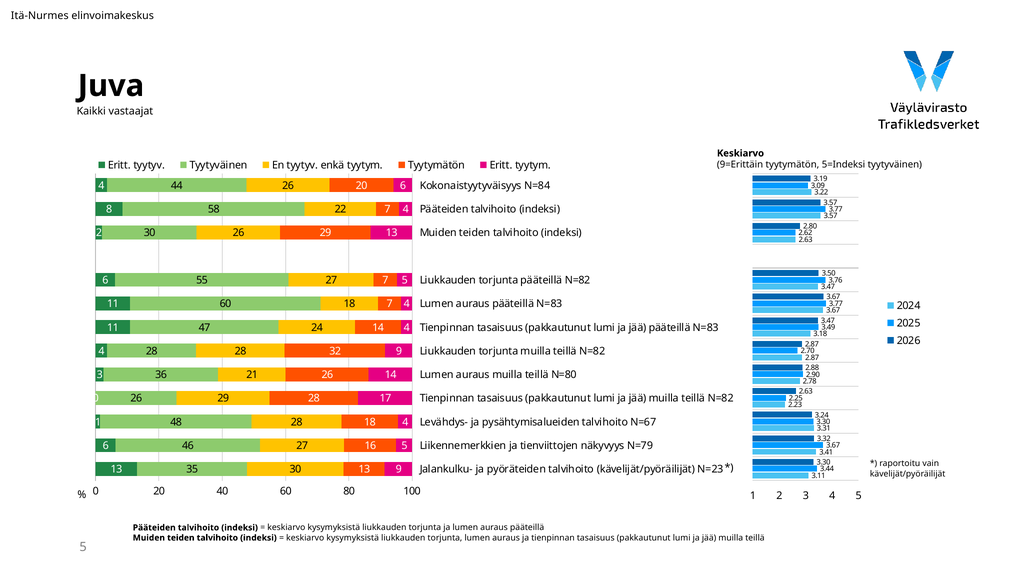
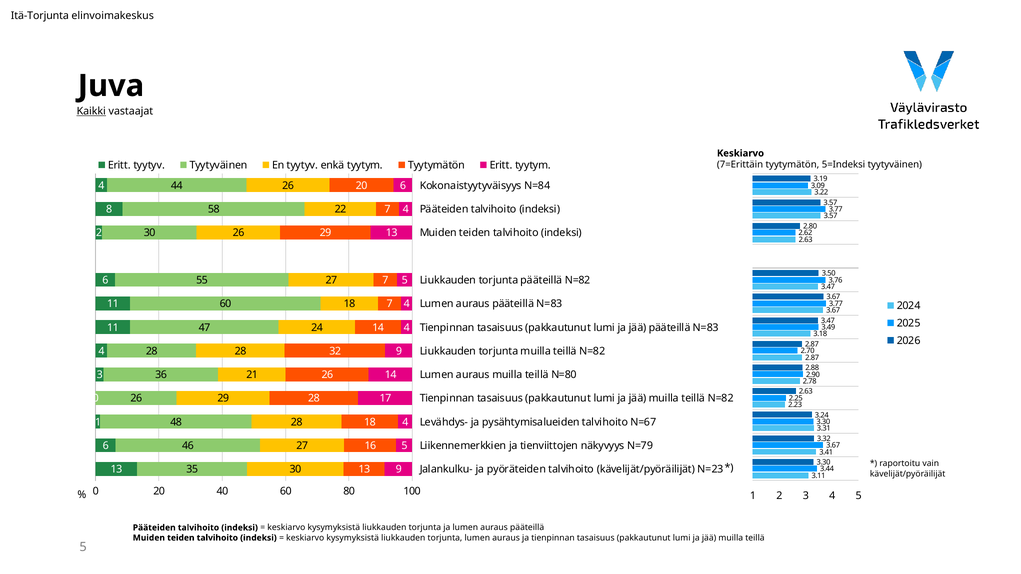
Itä-Nurmes: Itä-Nurmes -> Itä-Torjunta (40, 16)
Kaikki underline: none -> present (91, 111)
9=Erittäin: 9=Erittäin -> 7=Erittäin (740, 165)
